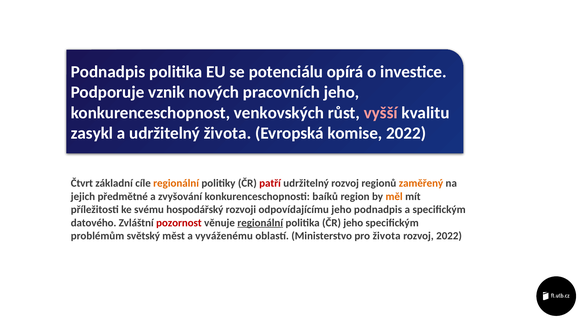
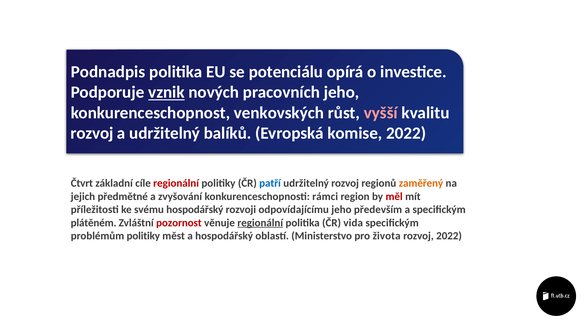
vznik underline: none -> present (166, 93)
zasykl: zasykl -> rozvoj (92, 134)
udržitelný života: života -> balíků (228, 134)
regionální colour: orange -> red (176, 184)
patří colour: red -> blue (270, 184)
baíků: baíků -> rámci (325, 197)
měl colour: orange -> red (394, 197)
jeho podnadpis: podnadpis -> především (378, 210)
datového: datového -> plátěném (94, 223)
ČR jeho: jeho -> vida (353, 223)
problémům světský: světský -> politiky (143, 236)
a vyváženému: vyváženému -> hospodářský (224, 236)
